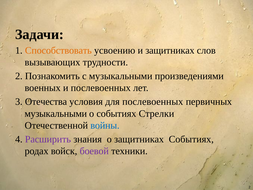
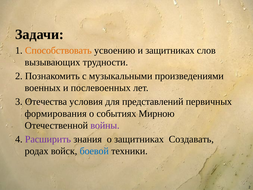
для послевоенных: послевоенных -> представлений (153, 102)
музыкальными: музыкальными -> формирования (56, 113)
Стрелки: Стрелки -> Мирною (157, 113)
войны colour: blue -> purple (105, 125)
защитниках Событиях: Событиях -> Создавать (191, 139)
боевой colour: purple -> blue (94, 151)
